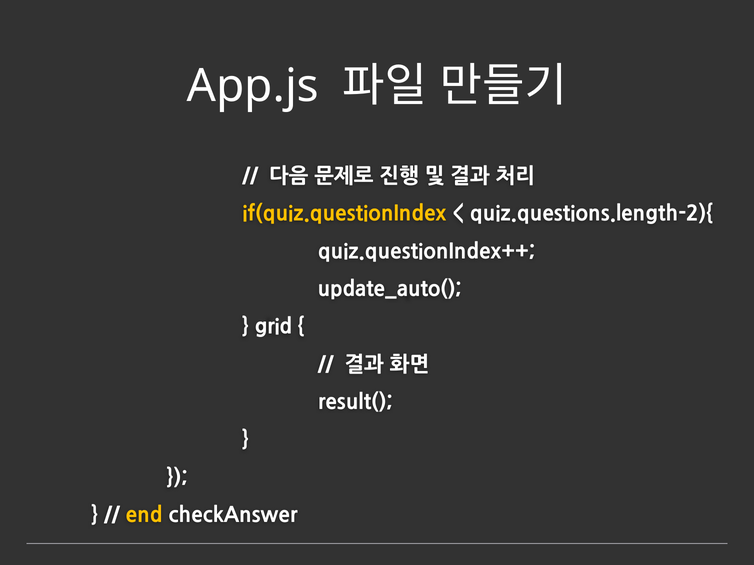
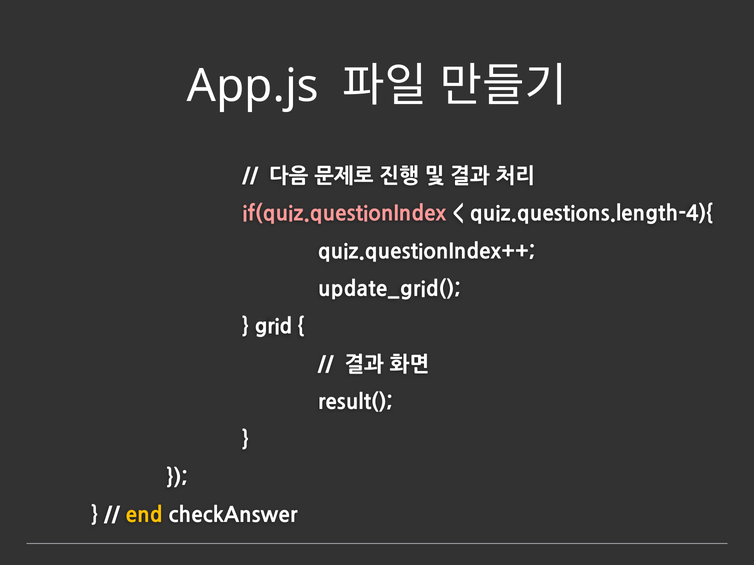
if(quiz.questionIndex colour: yellow -> pink (344, 214)
quiz.questions.length-2){: quiz.questions.length-2){ -> quiz.questions.length-4){ (591, 214)
update_auto(: update_auto( -> update_grid( (389, 290)
